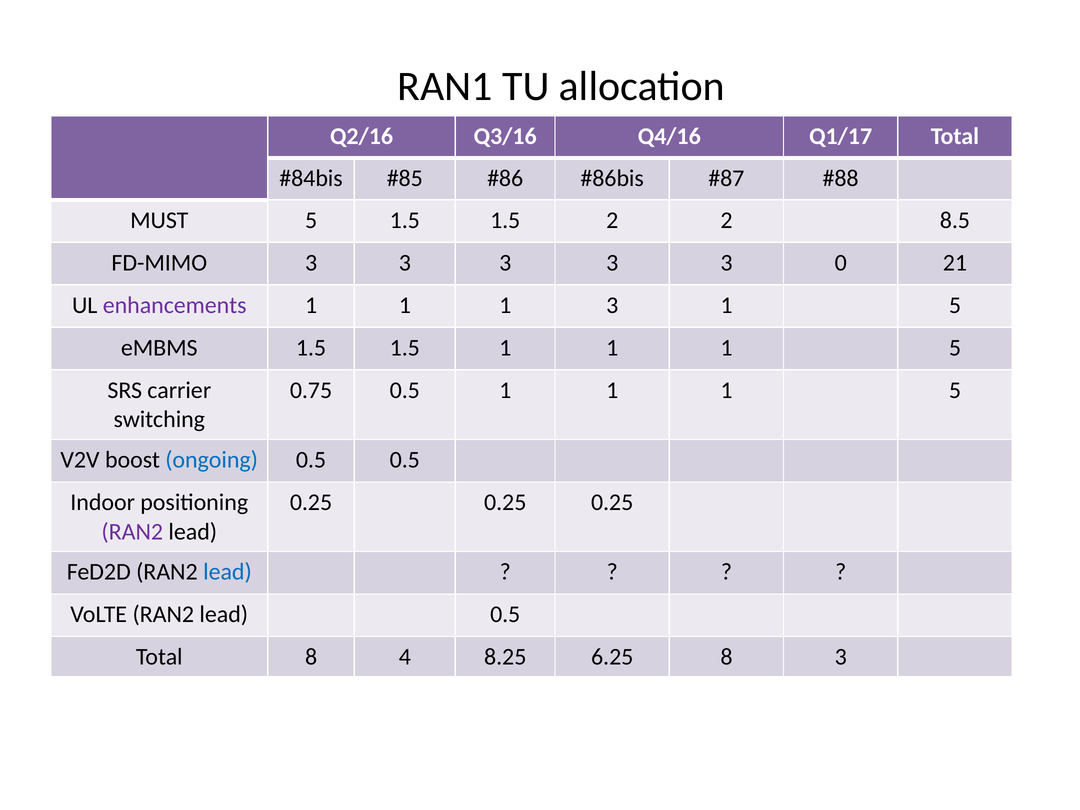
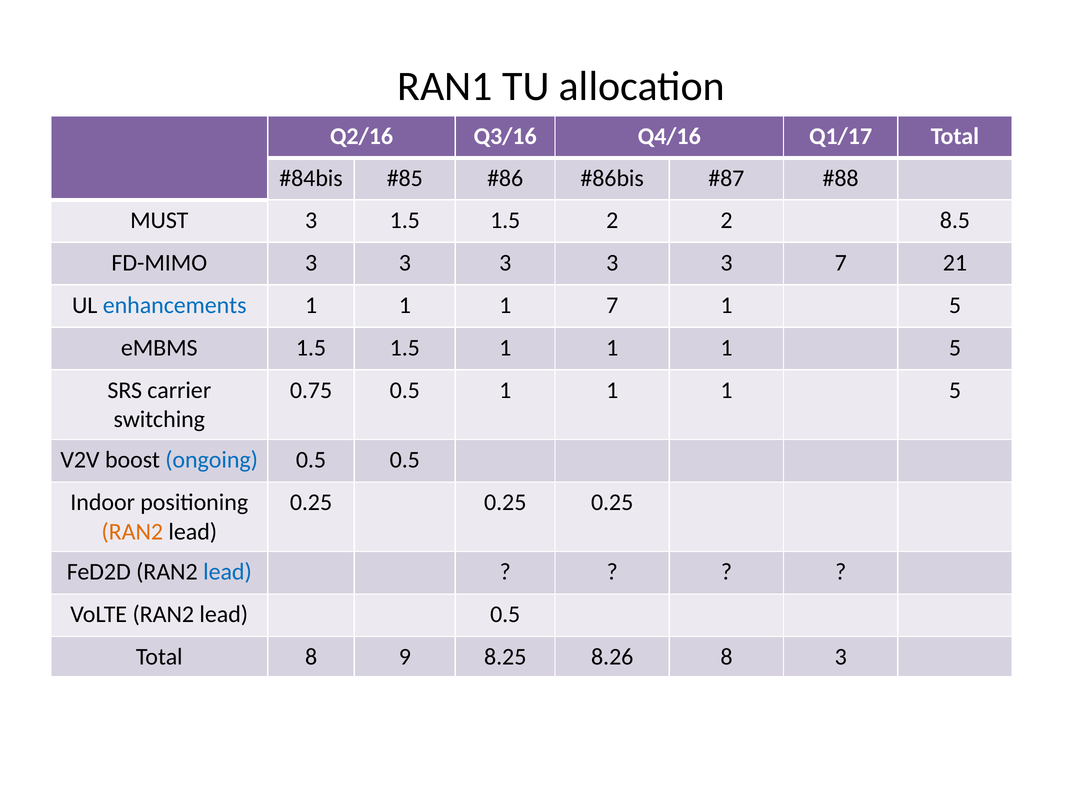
MUST 5: 5 -> 3 (311, 220)
3 0: 0 -> 7 (841, 263)
enhancements colour: purple -> blue (175, 305)
1 3: 3 -> 7 (612, 305)
RAN2 colour: purple -> orange (132, 532)
4: 4 -> 9 (405, 657)
6.25: 6.25 -> 8.26 (612, 657)
